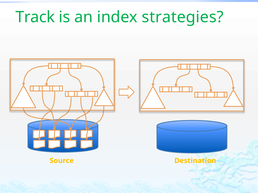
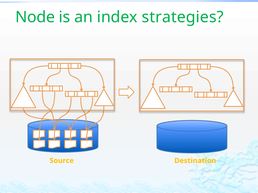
Track: Track -> Node (35, 17)
